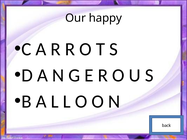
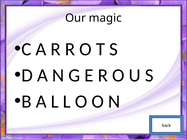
happy: happy -> magic (105, 18)
